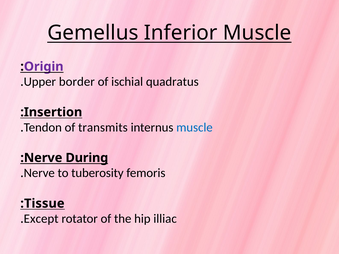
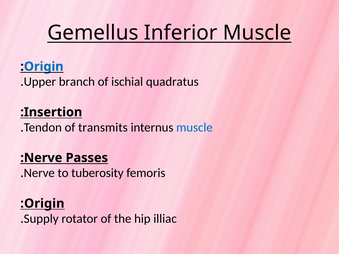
Origin colour: purple -> blue (44, 67)
border: border -> branch (77, 82)
During: During -> Passes (87, 158)
Tissue: Tissue -> Origin (44, 204)
Except: Except -> Supply (41, 219)
